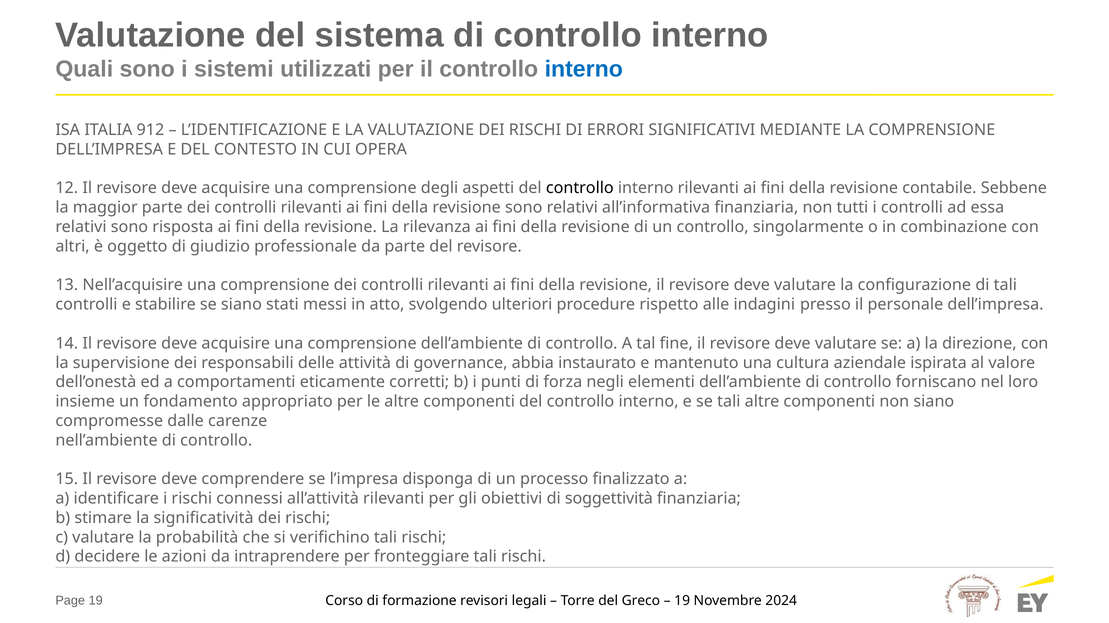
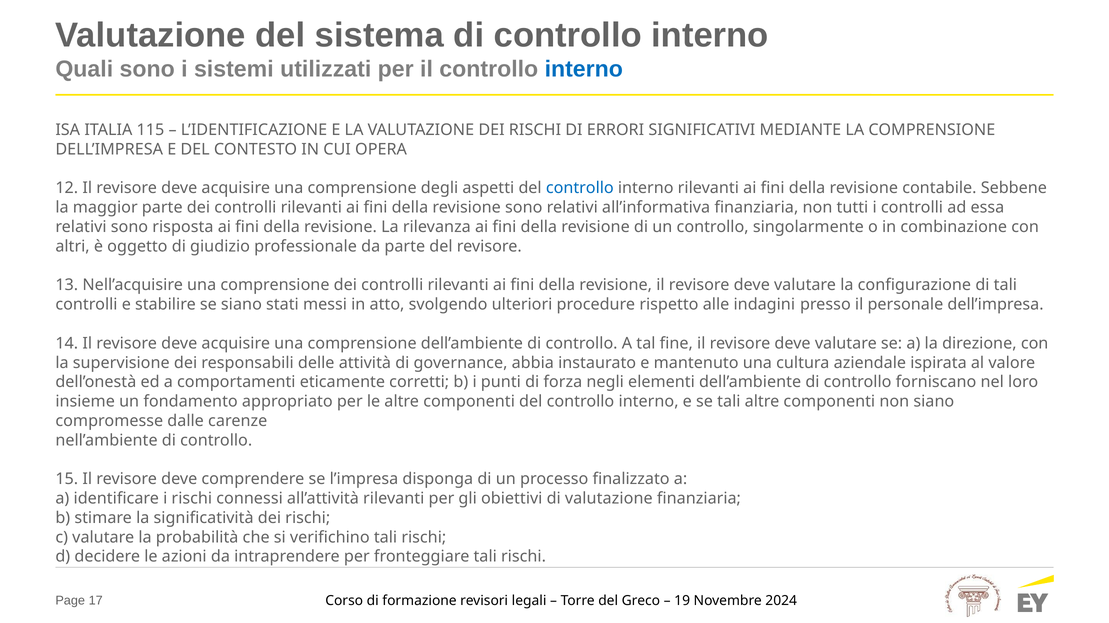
912: 912 -> 115 (150, 130)
controllo colour: black -> blue (580, 188)
di soggettività: soggettività -> valutazione (609, 499)
19: 19 -> 17 (96, 601)
